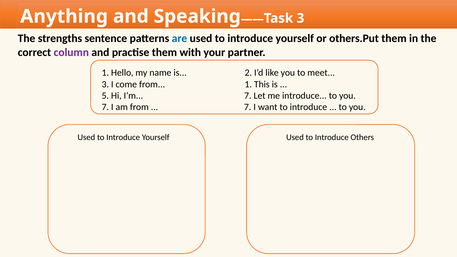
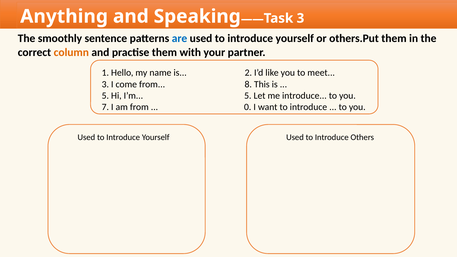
strengths: strengths -> smoothly (60, 39)
column colour: purple -> orange (71, 52)
from 1: 1 -> 8 (248, 84)
I’m 7: 7 -> 5 (248, 96)
7: 7 -> 0 (248, 107)
